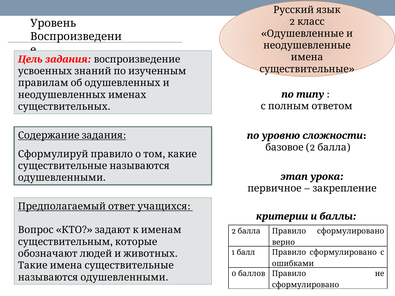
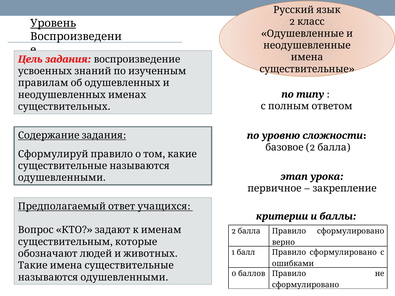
Уровень underline: none -> present (53, 23)
